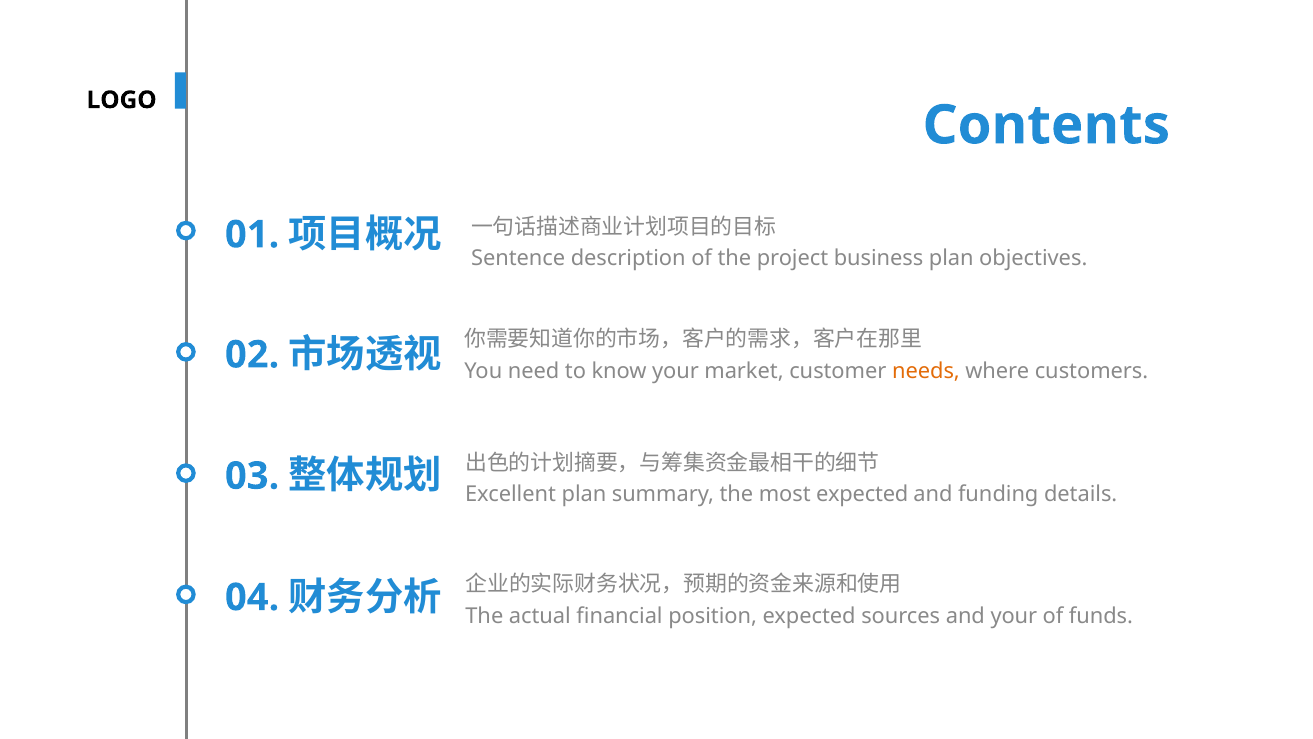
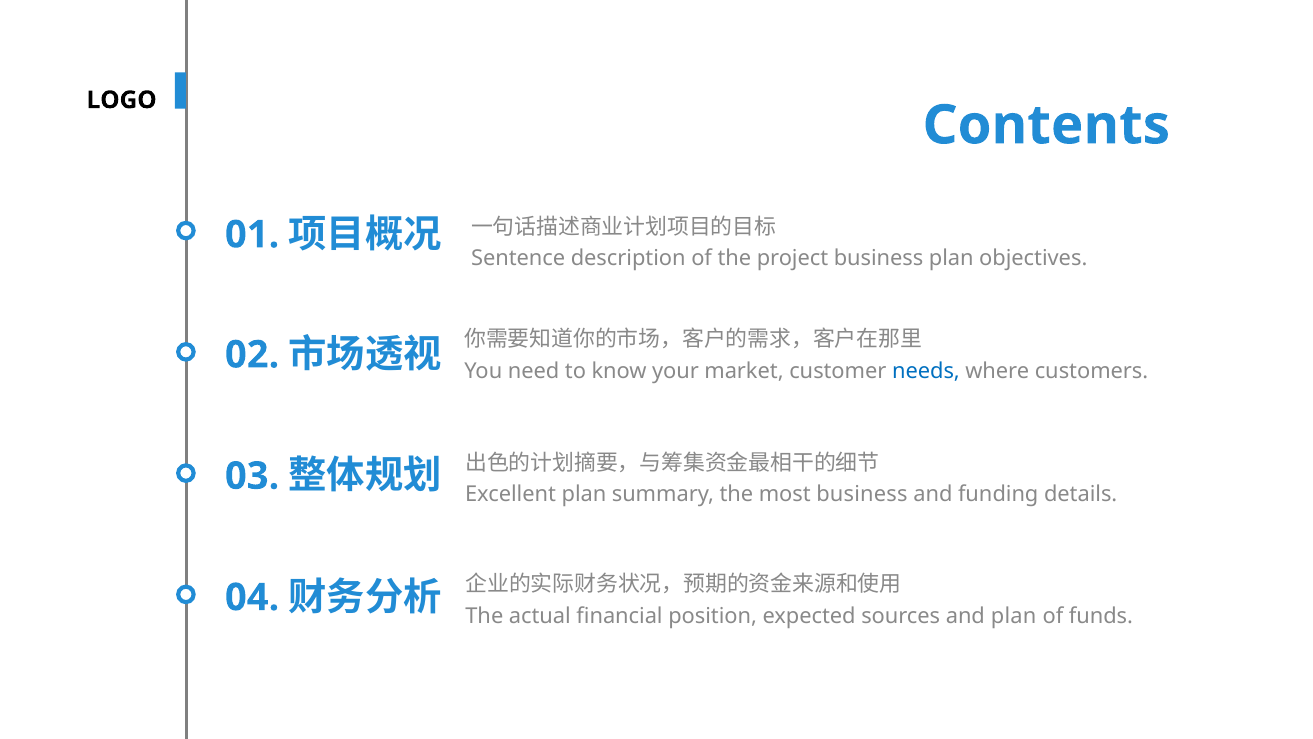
needs colour: orange -> blue (926, 371)
most expected: expected -> business (862, 494)
and your: your -> plan (1014, 616)
